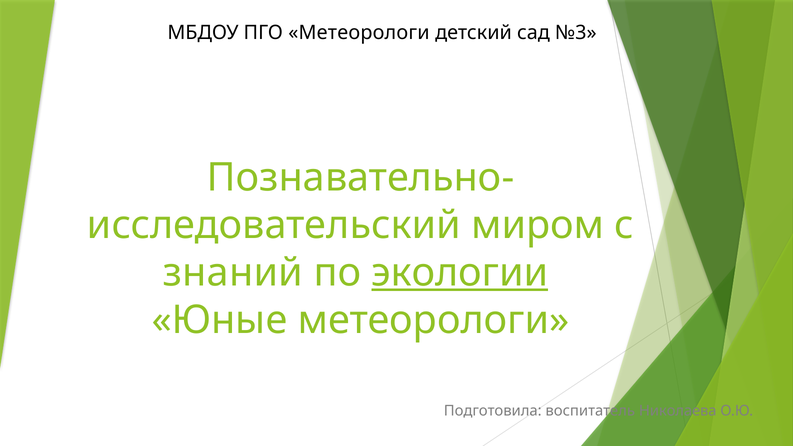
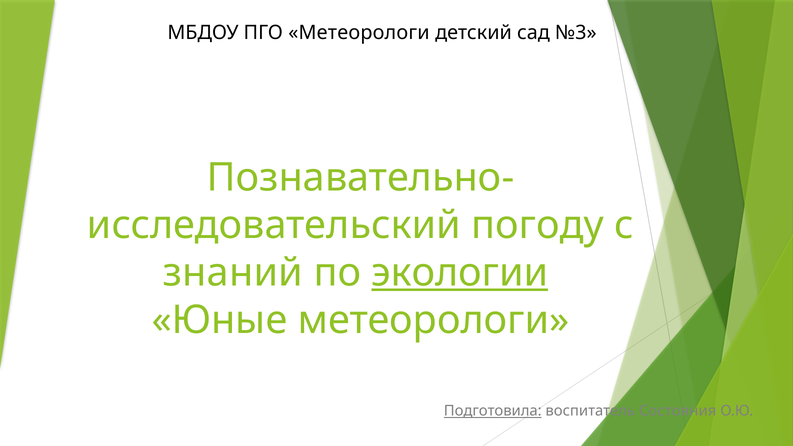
миром: миром -> погоду (538, 225)
Подготовила underline: none -> present (493, 411)
Николаева: Николаева -> Состояния (678, 411)
